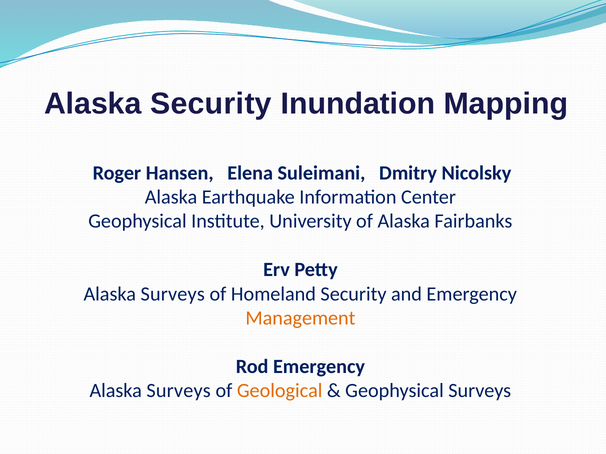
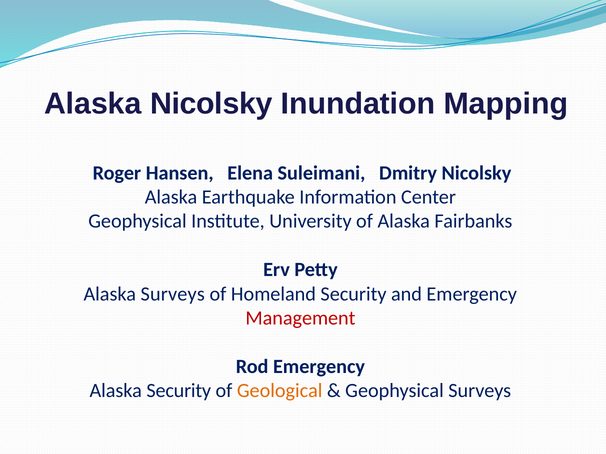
Alaska Security: Security -> Nicolsky (211, 104)
Management colour: orange -> red (300, 318)
Surveys: Surveys -> Security (179, 391)
